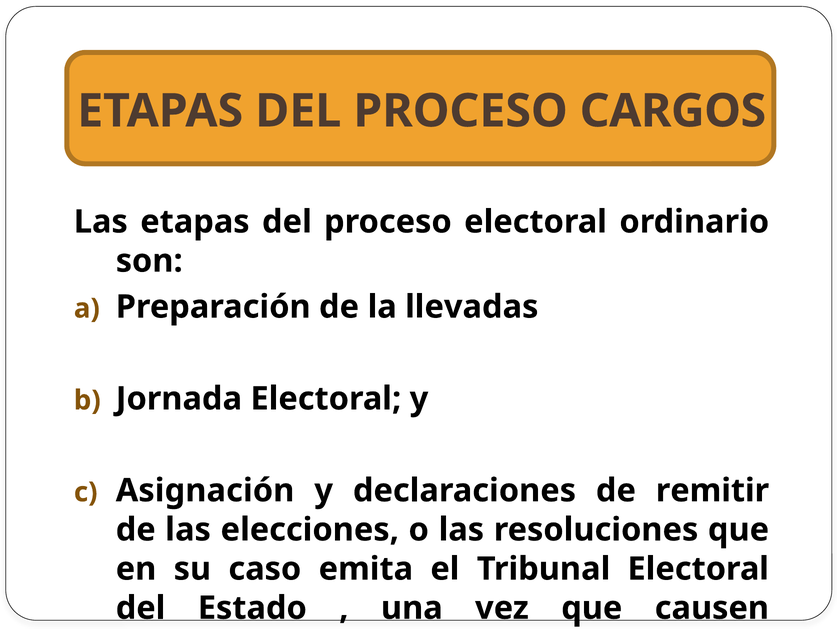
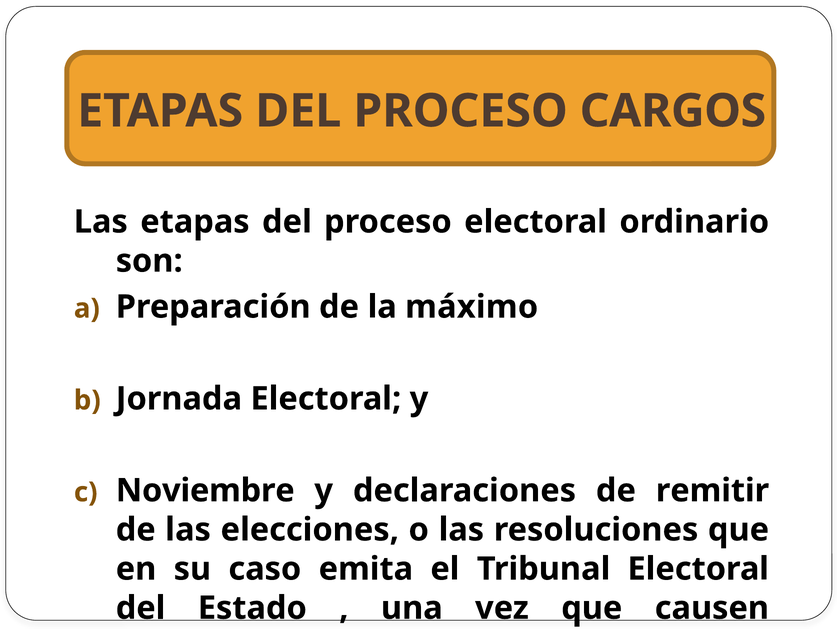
llevadas: llevadas -> máximo (472, 307)
Asignación: Asignación -> Noviembre (205, 490)
